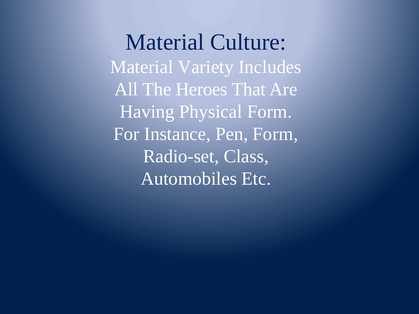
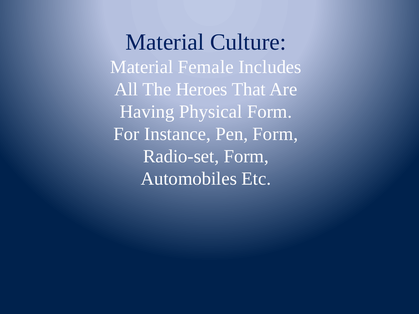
Variety: Variety -> Female (206, 67)
Radio-set Class: Class -> Form (246, 156)
